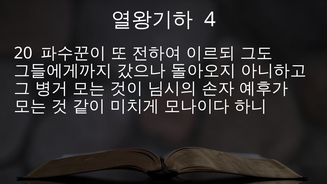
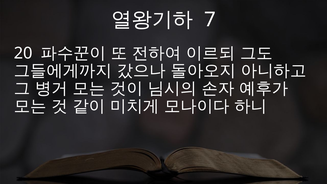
4: 4 -> 7 (210, 20)
